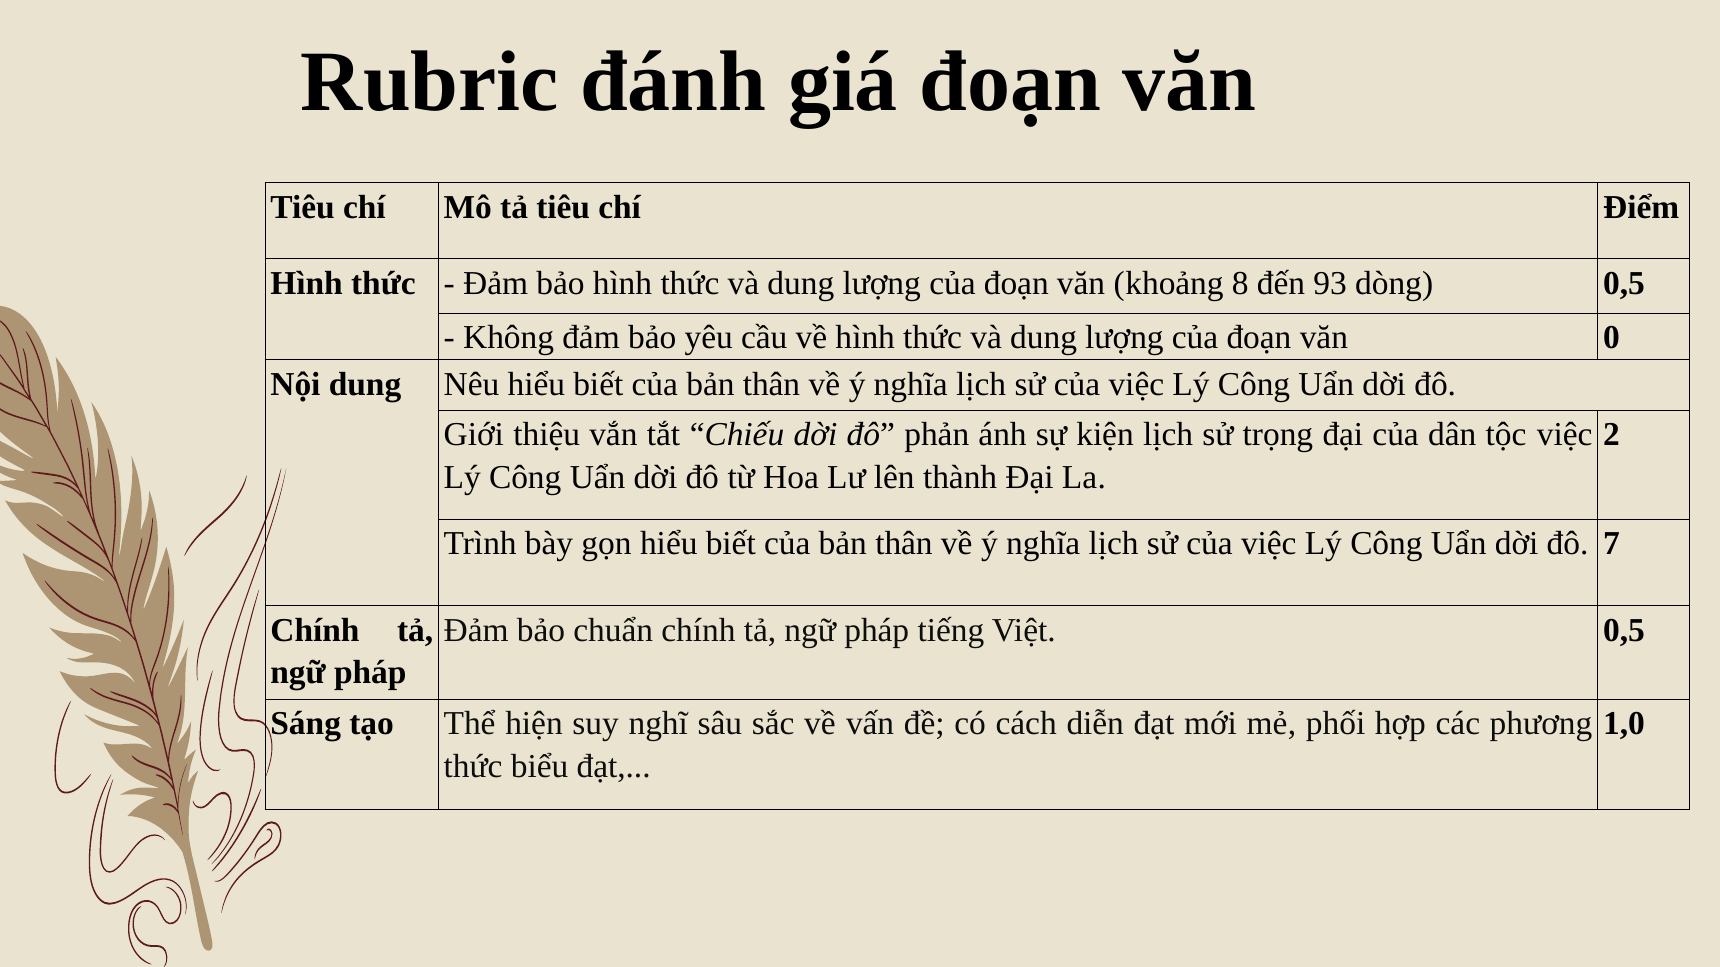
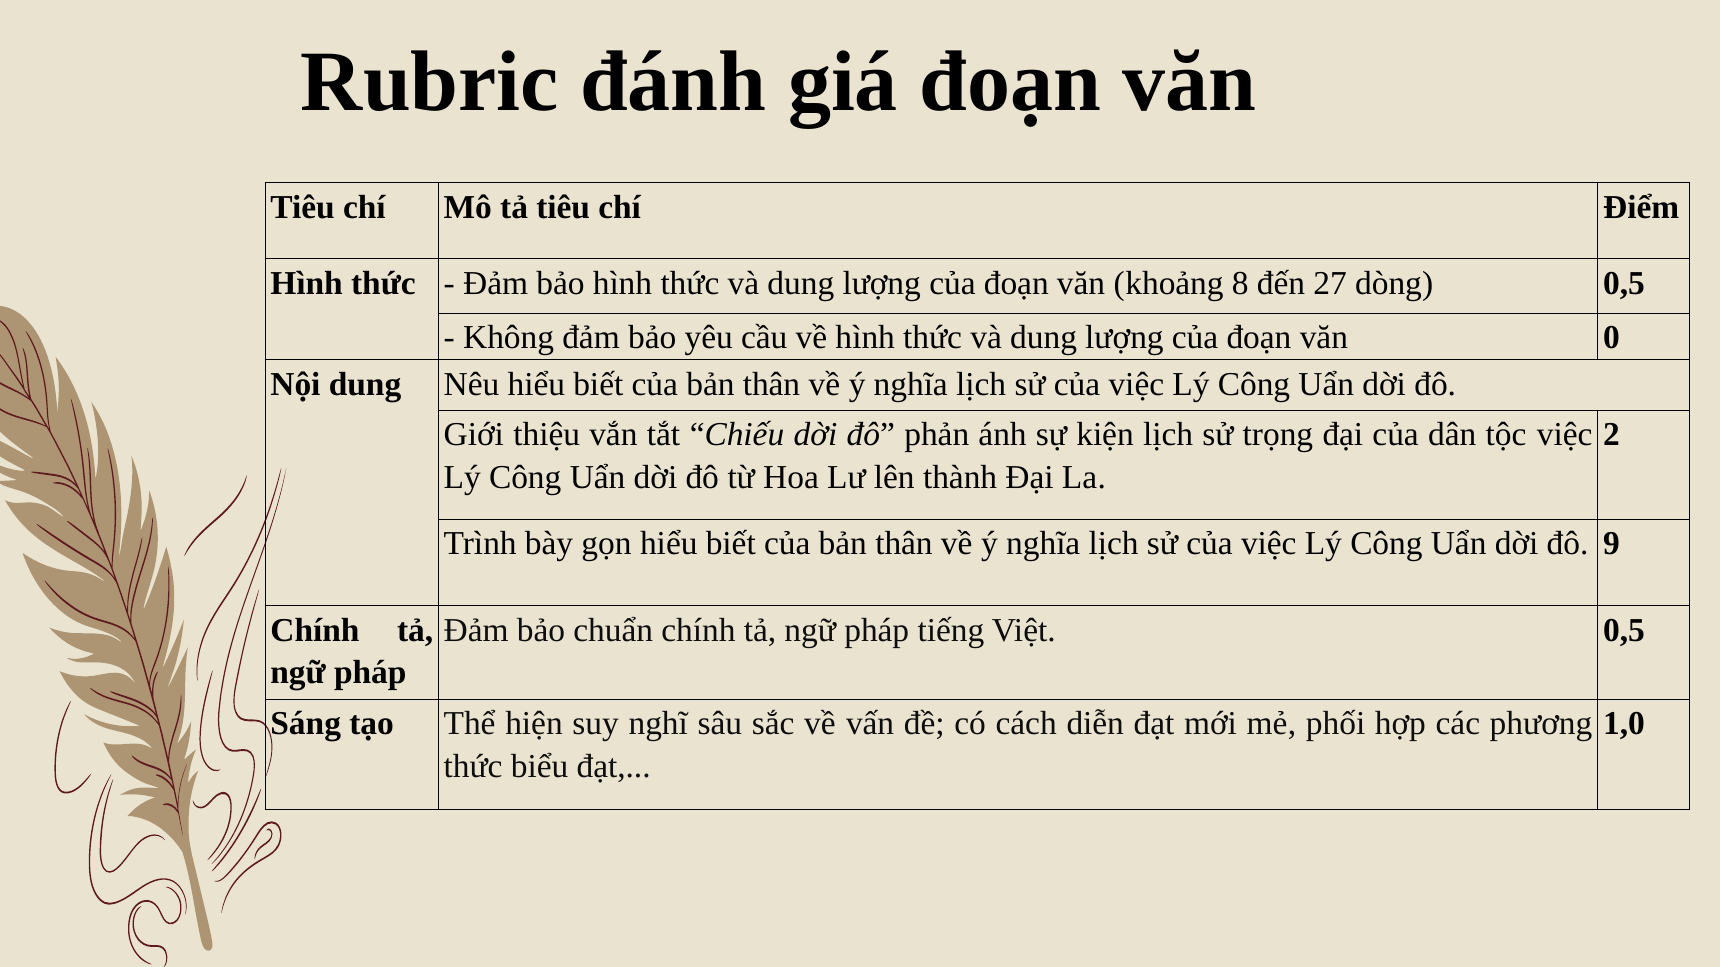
93: 93 -> 27 (1330, 283)
7: 7 -> 9 (1612, 544)
